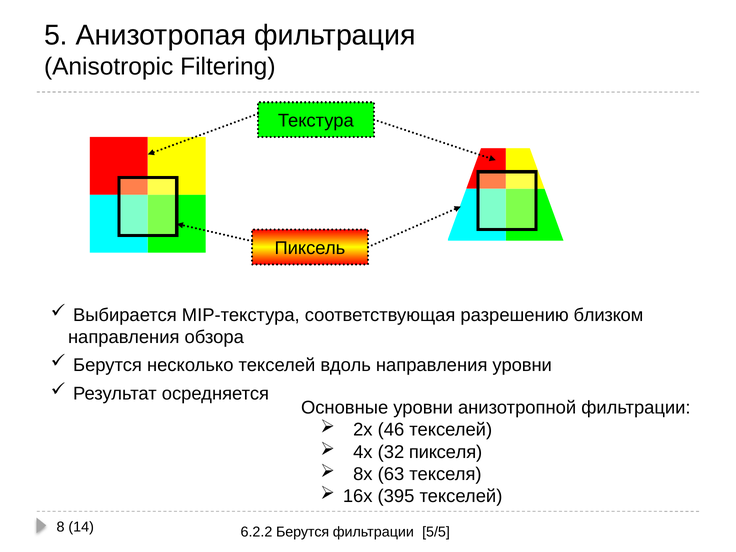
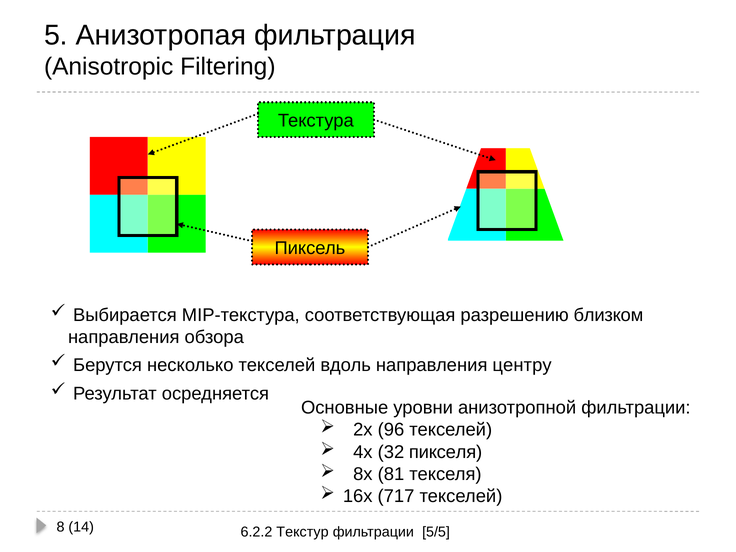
направления уровни: уровни -> центру (522, 365)
46: 46 -> 96 (391, 430)
63: 63 -> 81 (391, 474)
395: 395 -> 717 (396, 496)
6.2.2 Берутся: Берутся -> Текстур (303, 532)
